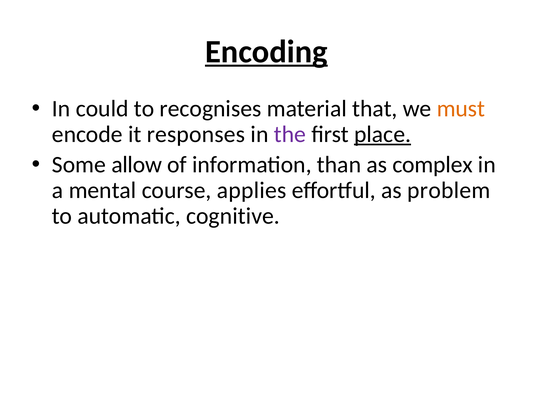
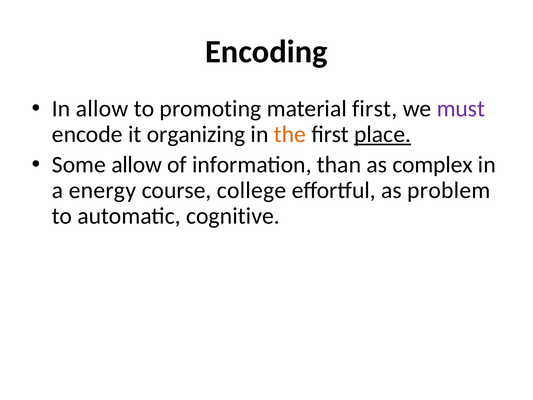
Encoding underline: present -> none (266, 52)
In could: could -> allow (102, 109)
recognises: recognises -> promoting (210, 109)
material that: that -> first (375, 109)
must colour: orange -> purple (461, 109)
responses: responses -> organizing (196, 134)
the colour: purple -> orange (290, 134)
mental: mental -> energy (102, 190)
applies: applies -> college (252, 190)
